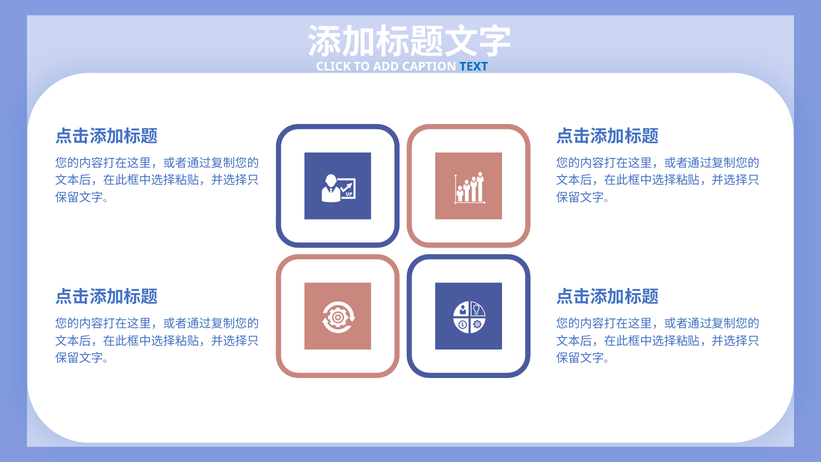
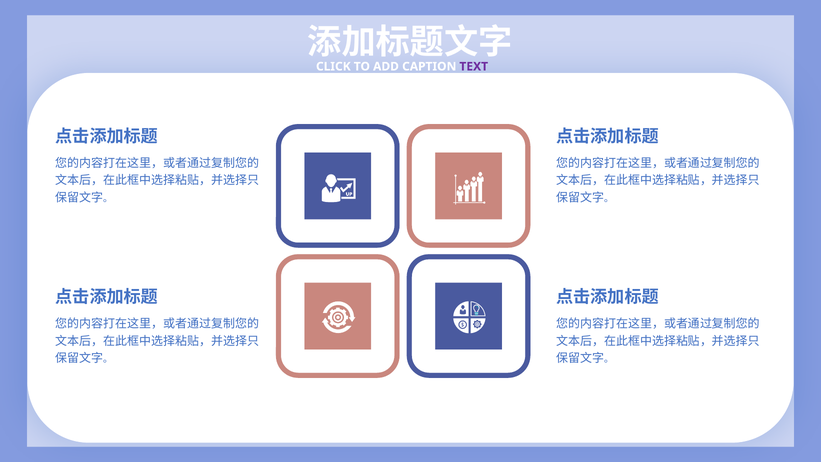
TEXT colour: blue -> purple (474, 66)
